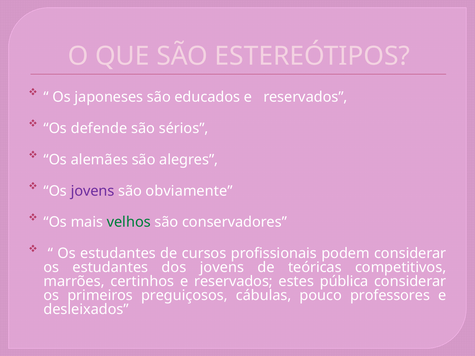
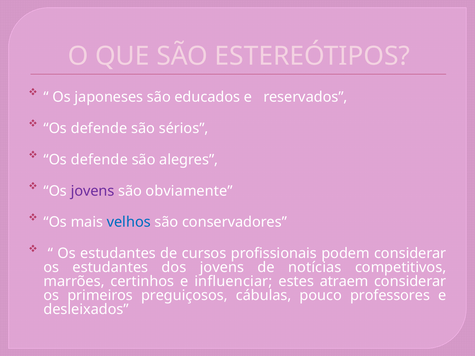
alemães: alemães -> defende (99, 160)
velhos colour: green -> blue (129, 222)
teóricas: teóricas -> notícias (315, 268)
certinhos e reservados: reservados -> influenciar (233, 282)
pública: pública -> atraem (344, 282)
